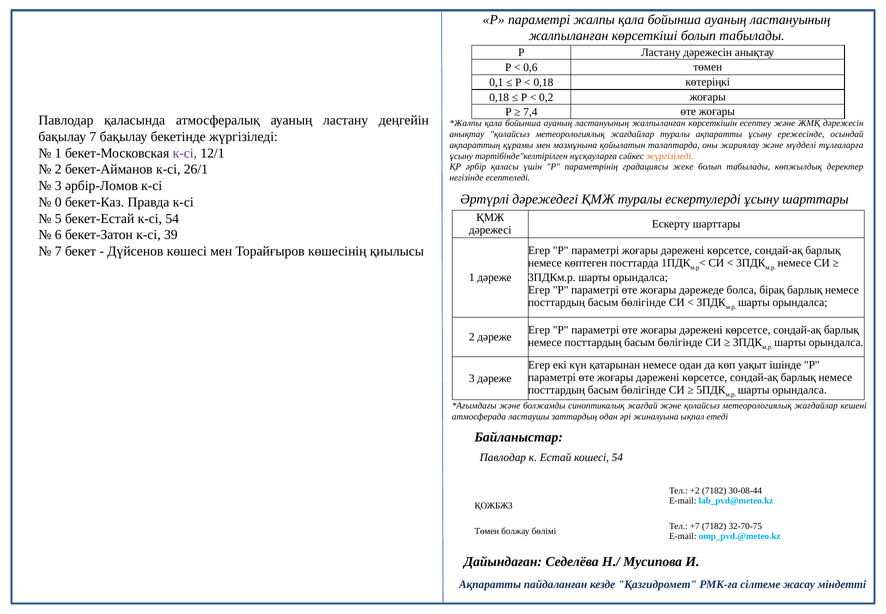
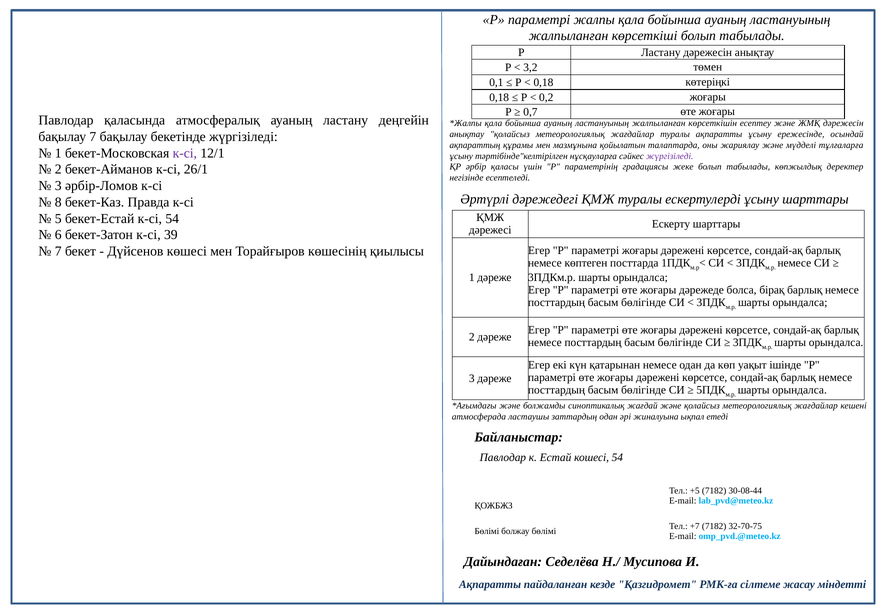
0,6: 0,6 -> 3,2 (530, 68)
7,4: 7,4 -> 0,7 (530, 112)
жүргізіледі colour: orange -> purple (670, 156)
0: 0 -> 8 (58, 202)
+2: +2 -> +5 (695, 490)
Төмен: Төмен -> Бөлімі (487, 531)
